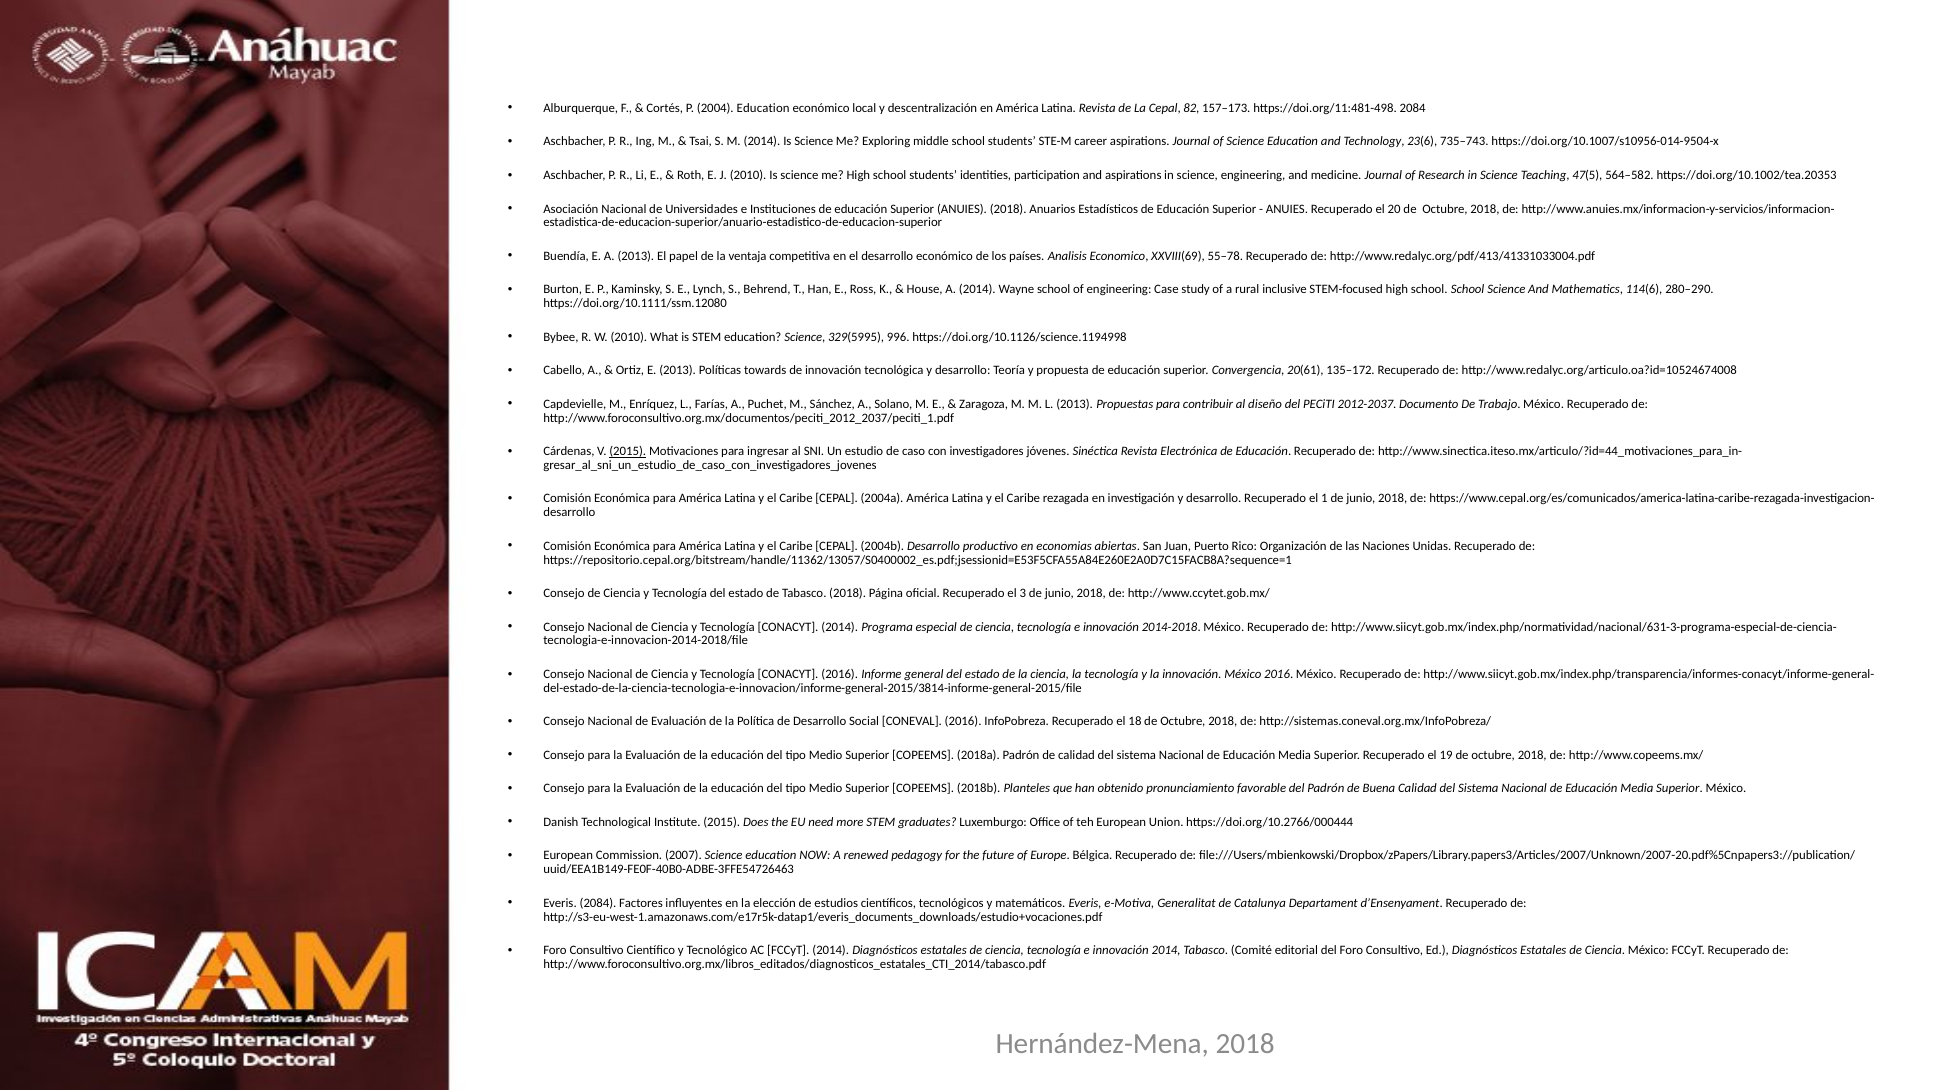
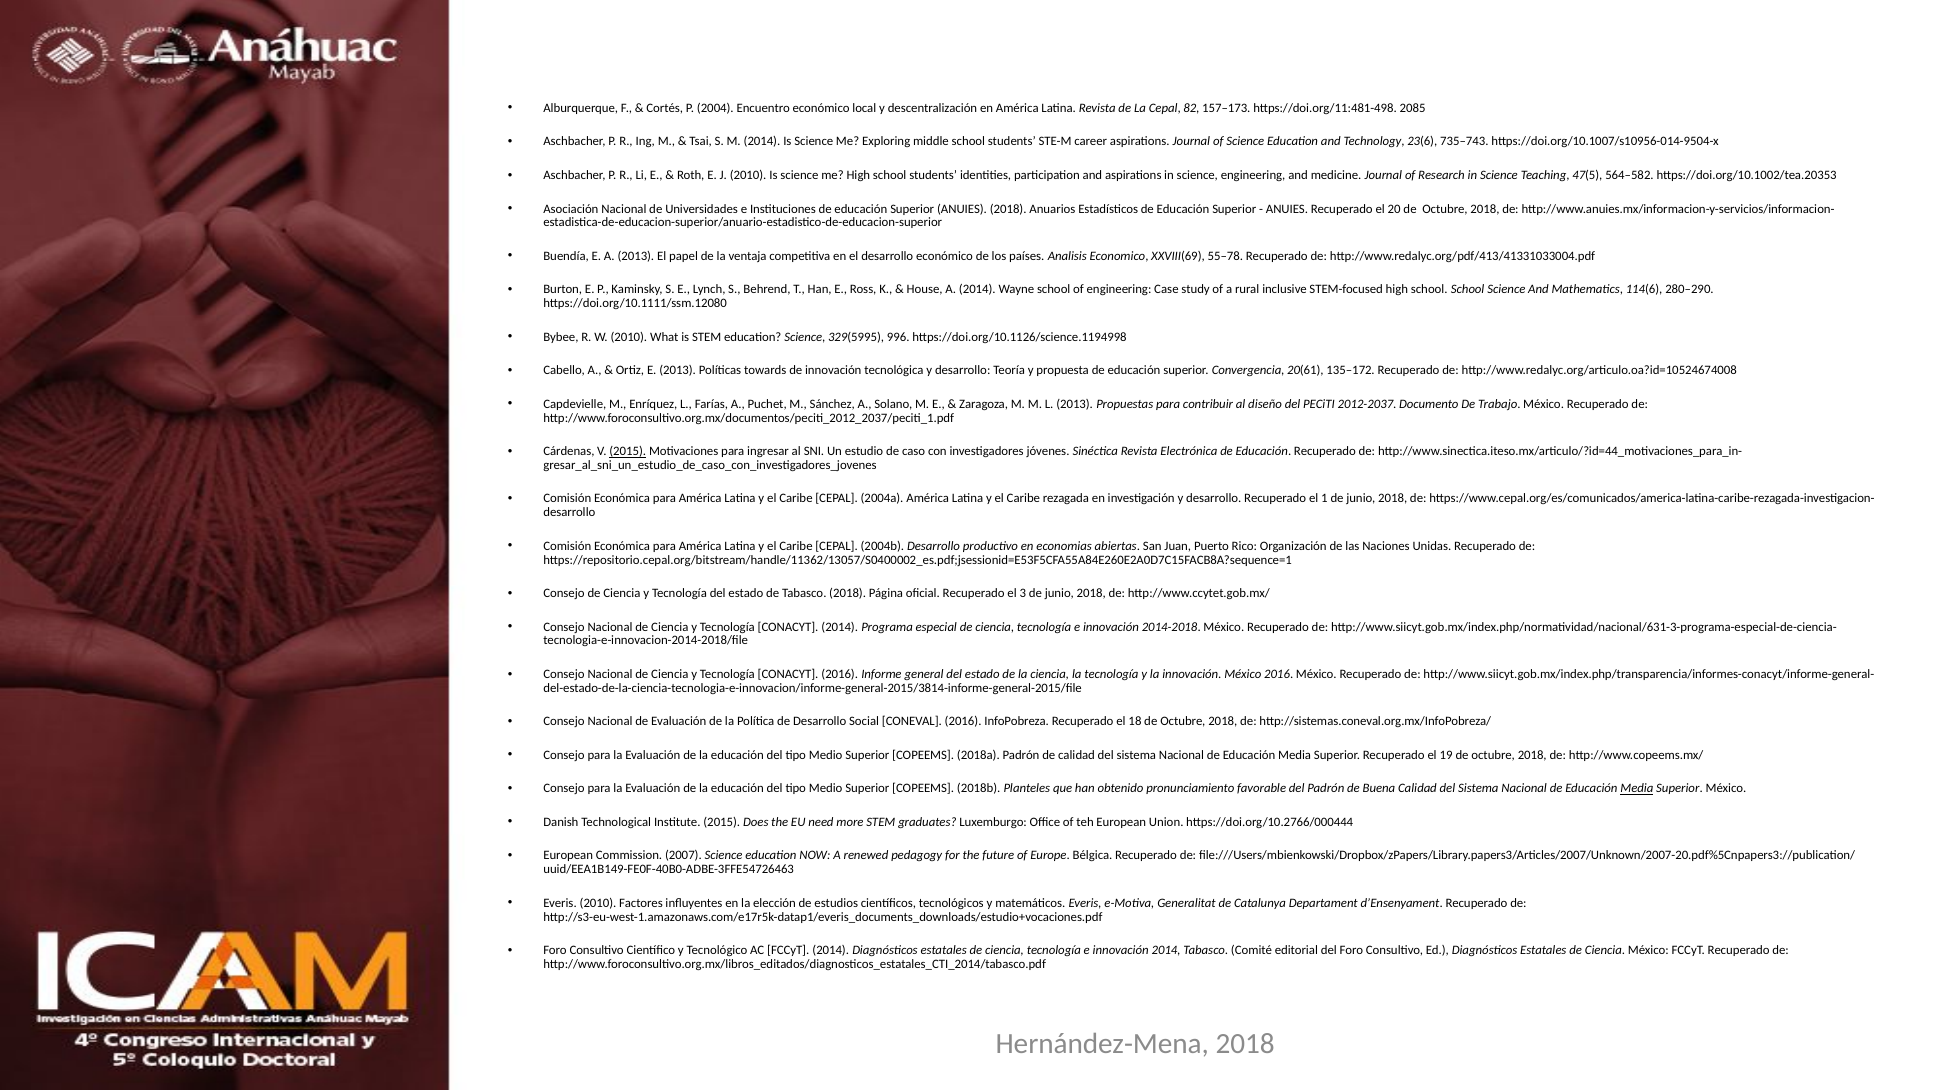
2004 Education: Education -> Encuentro (763, 108)
https://doi.org/11:481-498 2084: 2084 -> 2085 (1413, 108)
Media underline: none -> present (1637, 788)
Everis 2084: 2084 -> 2010 (598, 903)
